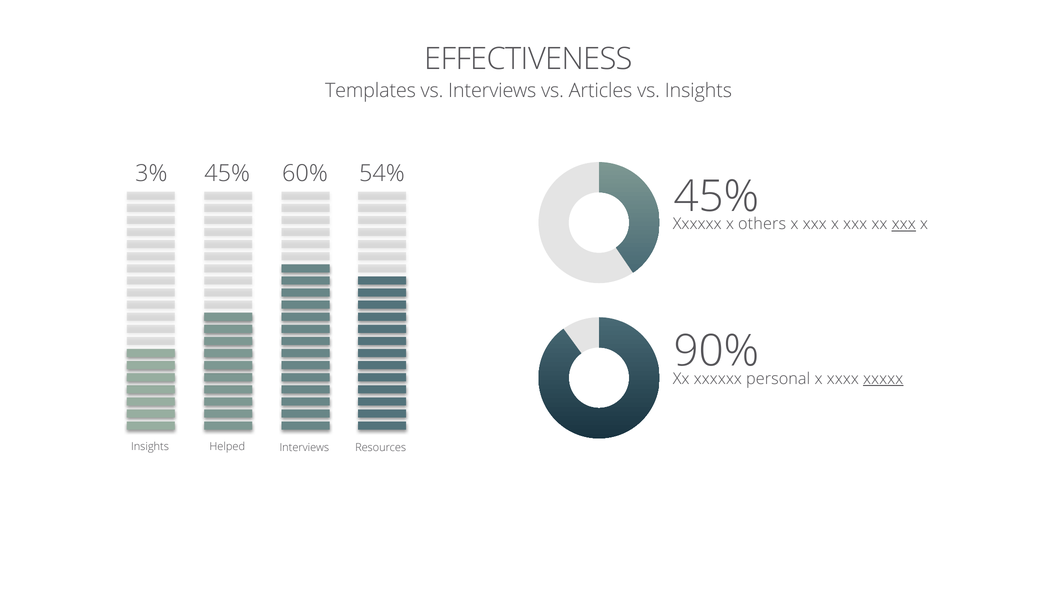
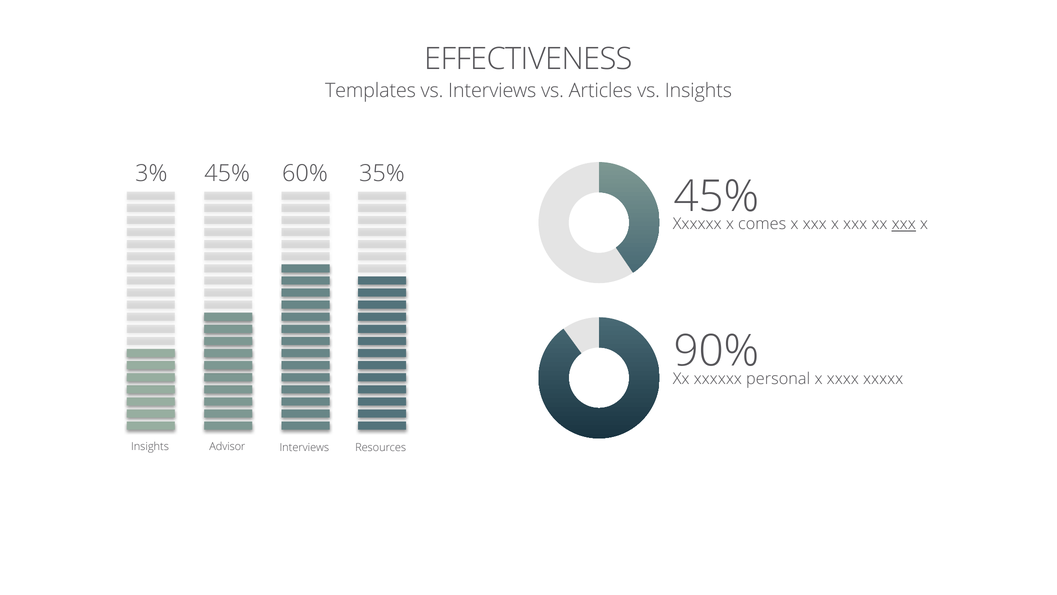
54%: 54% -> 35% (382, 173)
others: others -> comes (762, 224)
xxxxx underline: present -> none (883, 378)
Helped: Helped -> Advisor (227, 446)
